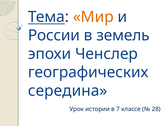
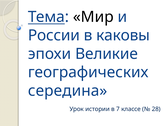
Мир colour: orange -> black (93, 17)
земель: земель -> каковы (123, 35)
Ченслер: Ченслер -> Великие (107, 54)
